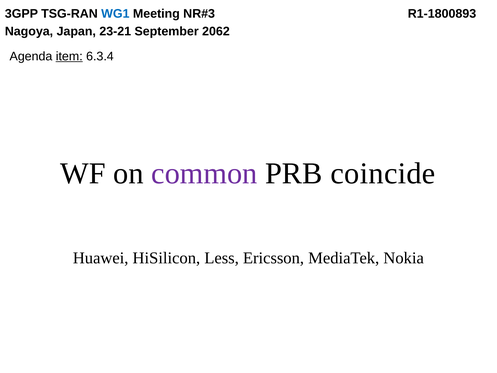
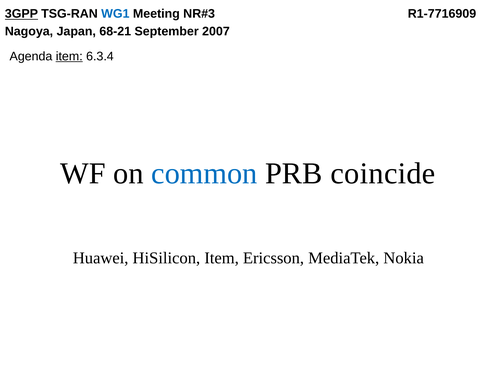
3GPP underline: none -> present (21, 14)
R1-1800893: R1-1800893 -> R1-7716909 (442, 14)
23-21: 23-21 -> 68-21 (115, 31)
2062: 2062 -> 2007 (216, 31)
common colour: purple -> blue (204, 173)
HiSilicon Less: Less -> Item (222, 258)
